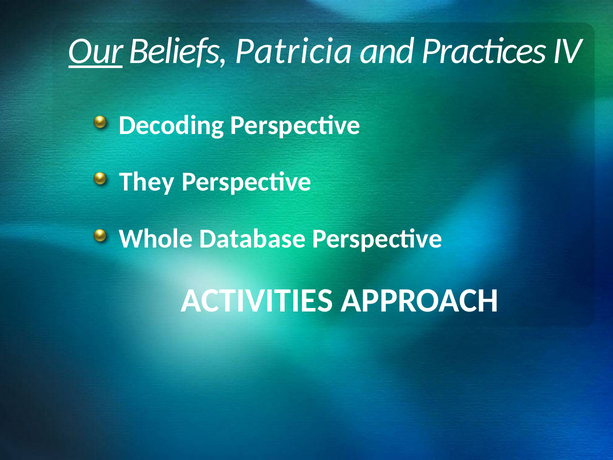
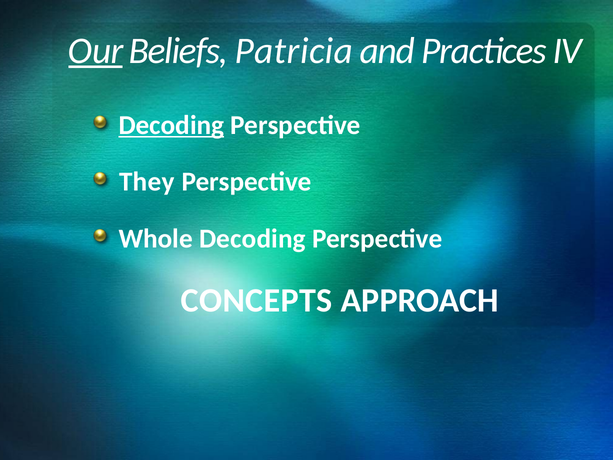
Decoding underline: none -> present (171, 125)
Whole Database: Database -> Decoding (252, 238)
ACTIVITIES: ACTIVITIES -> CONCEPTS (257, 300)
